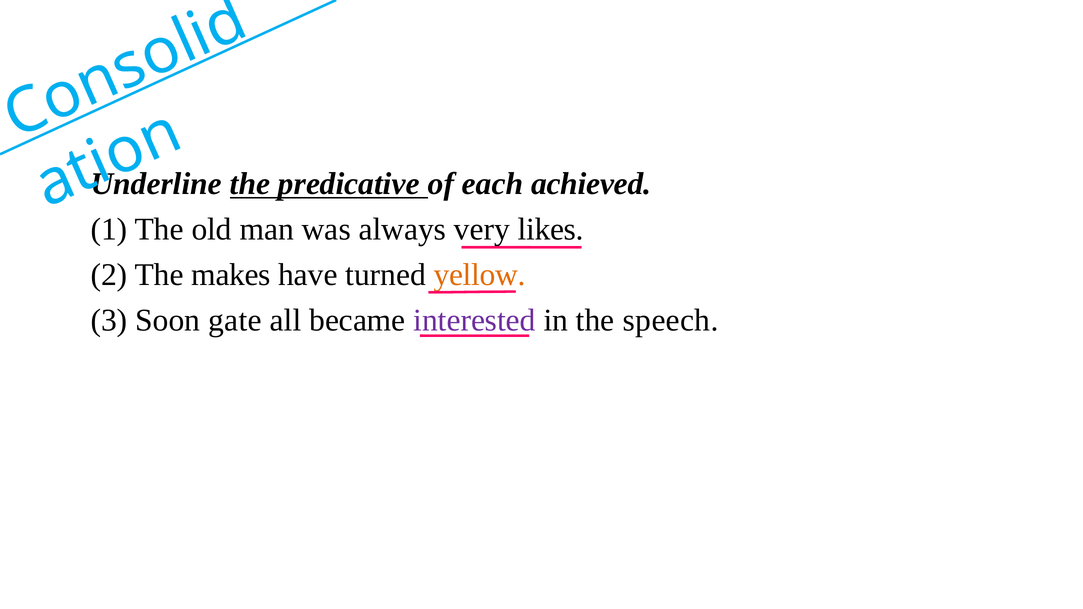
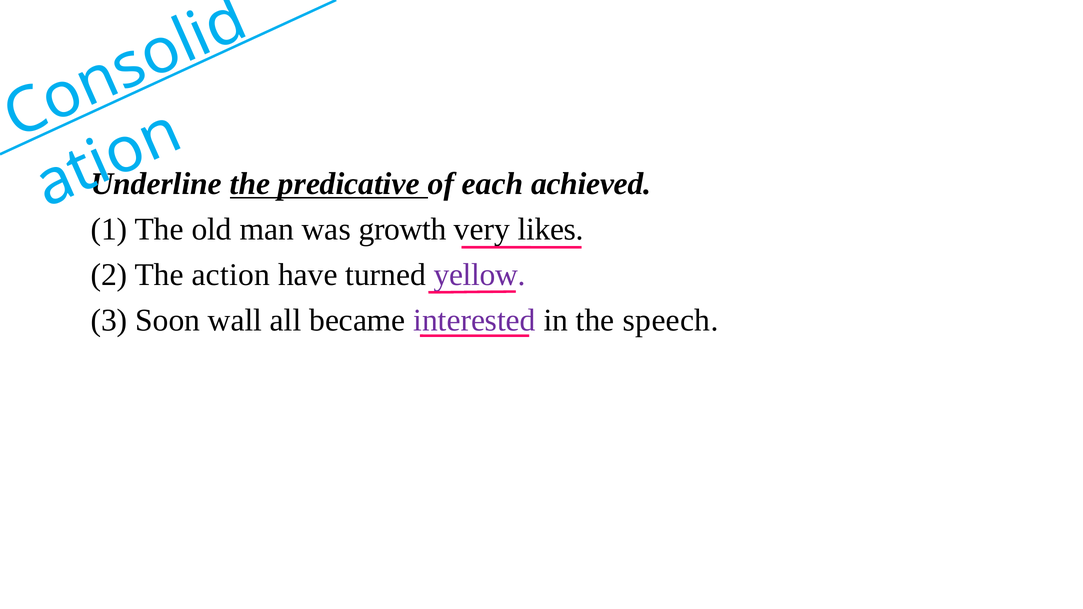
always: always -> growth (403, 229)
makes: makes -> action (231, 275)
yellow colour: orange -> purple (480, 275)
gate: gate -> wall (235, 320)
